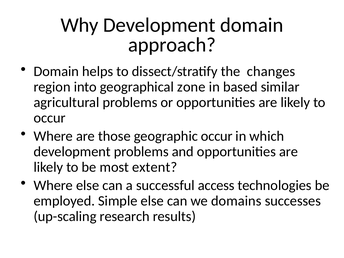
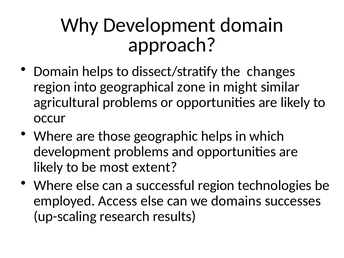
based: based -> might (240, 87)
geographic occur: occur -> helps (217, 136)
successful access: access -> region (216, 185)
Simple: Simple -> Access (118, 201)
